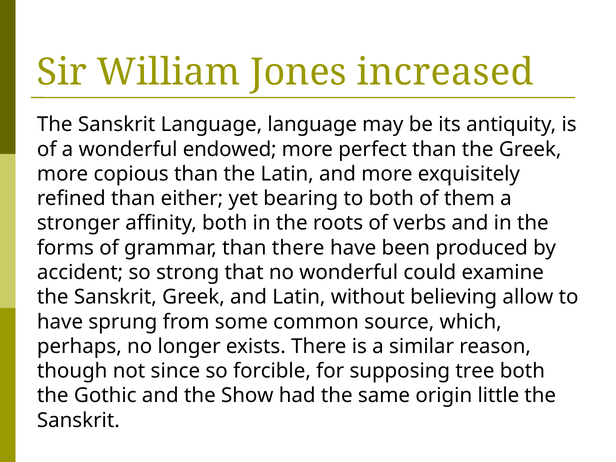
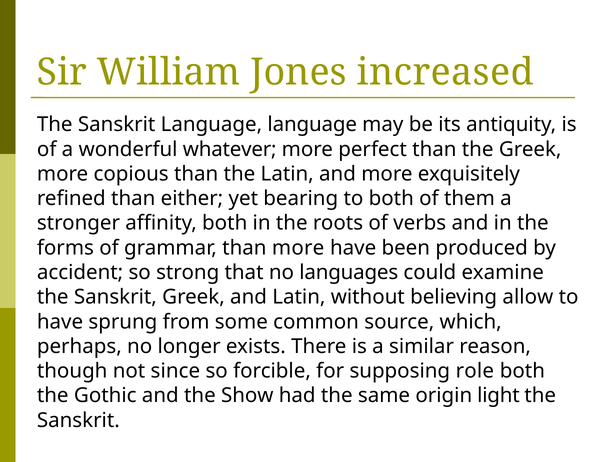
endowed: endowed -> whatever (230, 149)
than there: there -> more (298, 248)
no wonderful: wonderful -> languages (349, 272)
tree: tree -> role (475, 371)
little: little -> light (498, 396)
